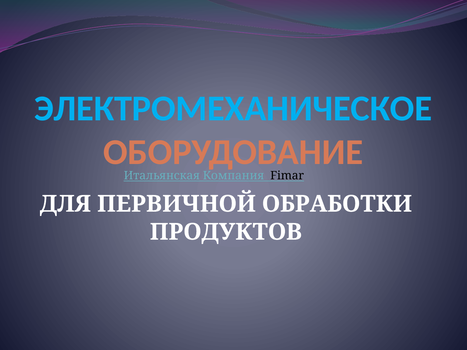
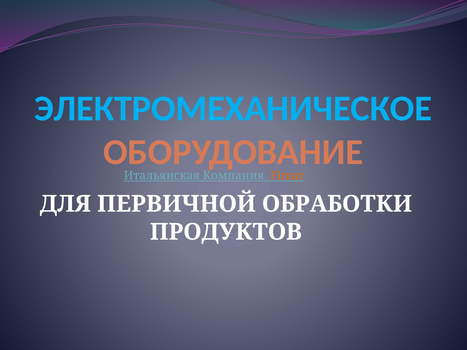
Fimar colour: black -> orange (287, 176)
